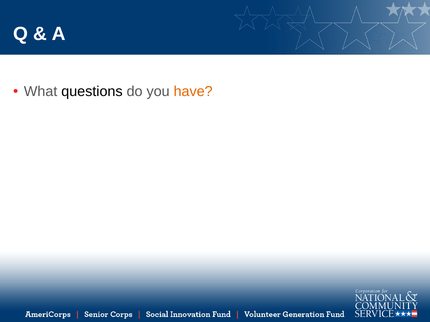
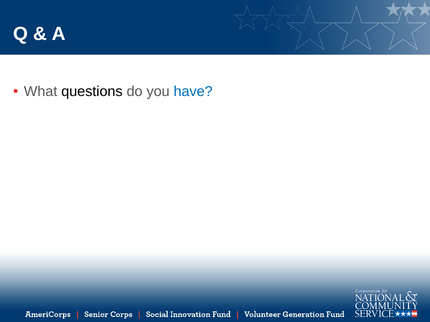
have colour: orange -> blue (193, 92)
